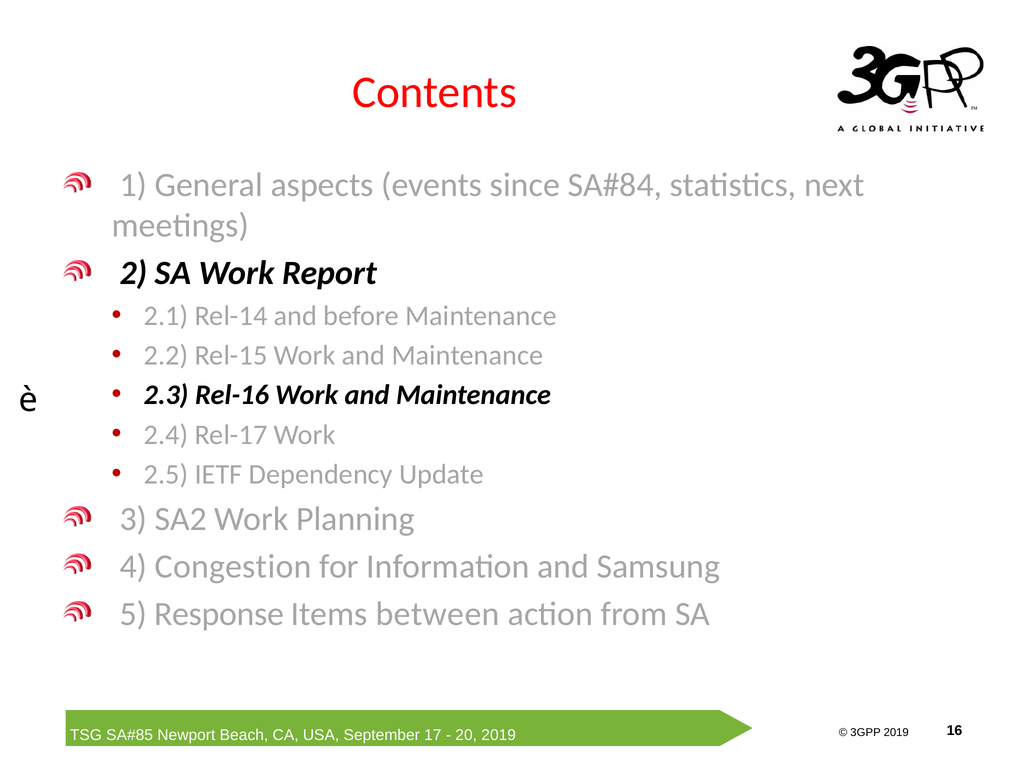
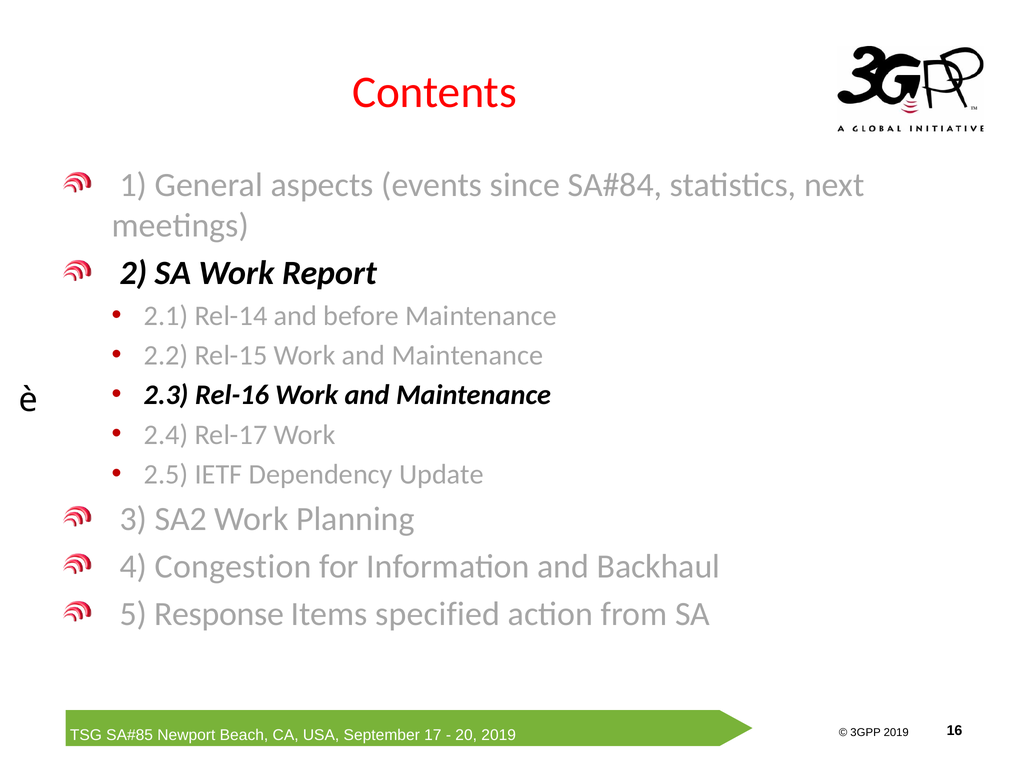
Samsung: Samsung -> Backhaul (658, 566)
between: between -> specified (438, 613)
